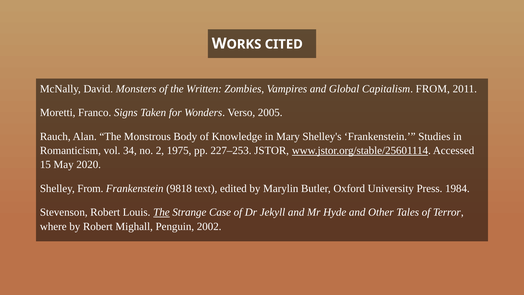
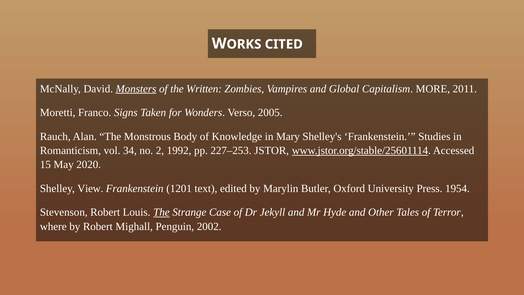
Monsters underline: none -> present (136, 89)
Capitalism FROM: FROM -> MORE (433, 89)
1975: 1975 -> 1992 (179, 150)
Shelley From: From -> View (90, 188)
9818: 9818 -> 1201 (179, 188)
1984: 1984 -> 1954 (457, 188)
